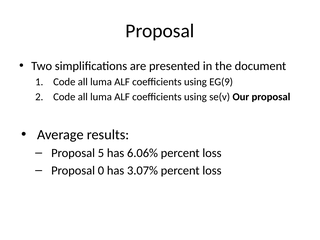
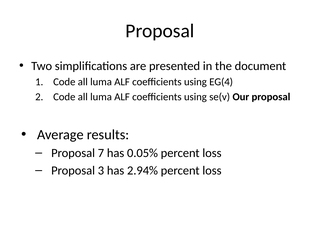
EG(9: EG(9 -> EG(4 (221, 82)
5: 5 -> 7 (101, 153)
6.06%: 6.06% -> 0.05% (142, 153)
0: 0 -> 3 (101, 171)
3.07%: 3.07% -> 2.94% (142, 171)
